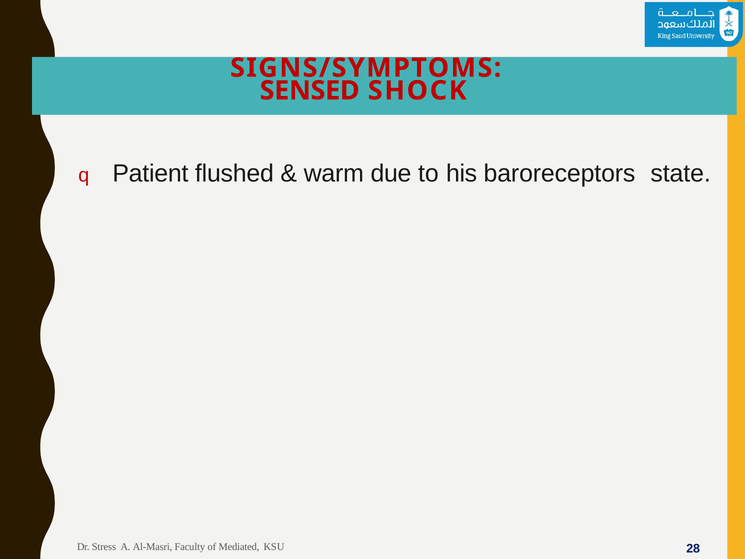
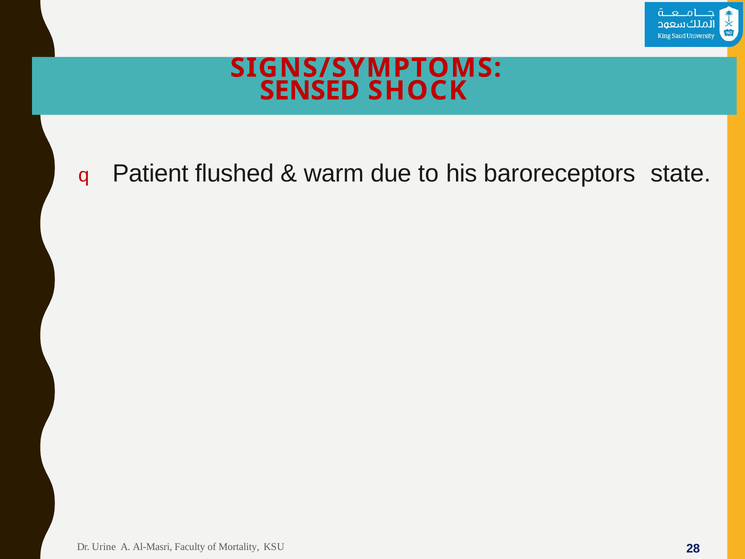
Stress: Stress -> Urine (104, 547)
Mediated: Mediated -> Mortality (239, 547)
